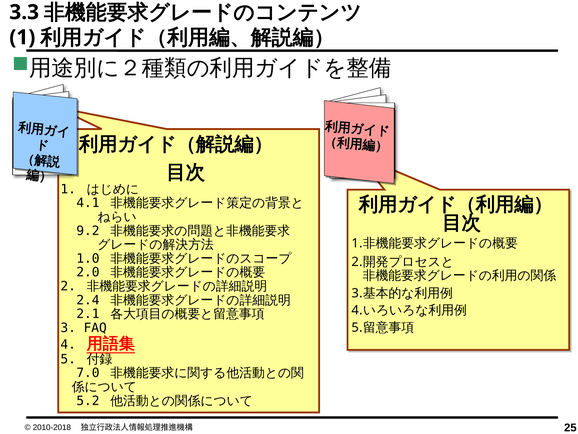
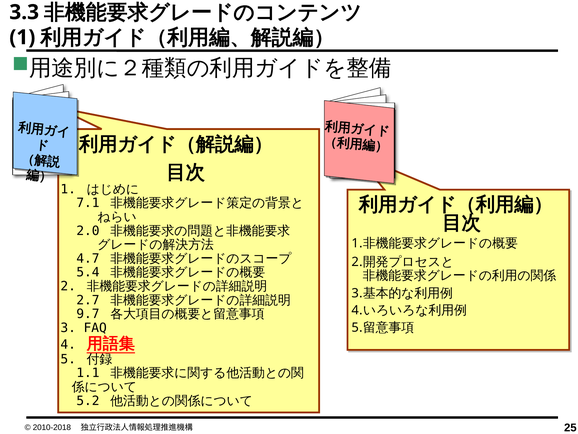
4.1: 4.1 -> 7.1 (88, 203)
9.2: 9.2 -> 2.0 (88, 231)
1.0: 1.0 -> 4.7 (88, 258)
2.0: 2.0 -> 5.4 (88, 272)
2.4: 2.4 -> 2.7 (88, 300)
2.1: 2.1 -> 9.7 (88, 314)
7.0: 7.0 -> 1.1 (88, 373)
